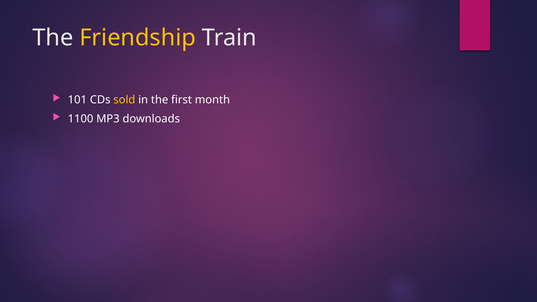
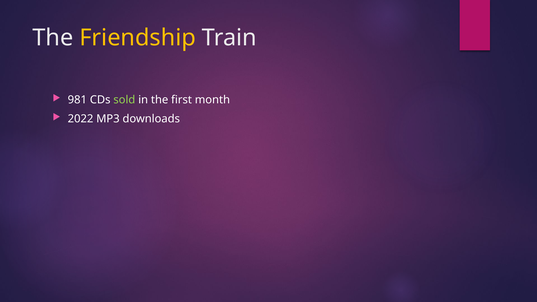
101: 101 -> 981 (77, 100)
sold colour: yellow -> light green (124, 100)
1100: 1100 -> 2022 (81, 119)
